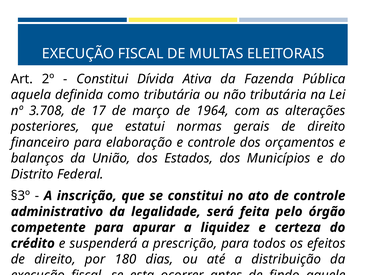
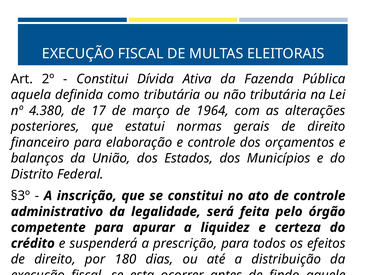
3.708: 3.708 -> 4.380 (47, 110)
